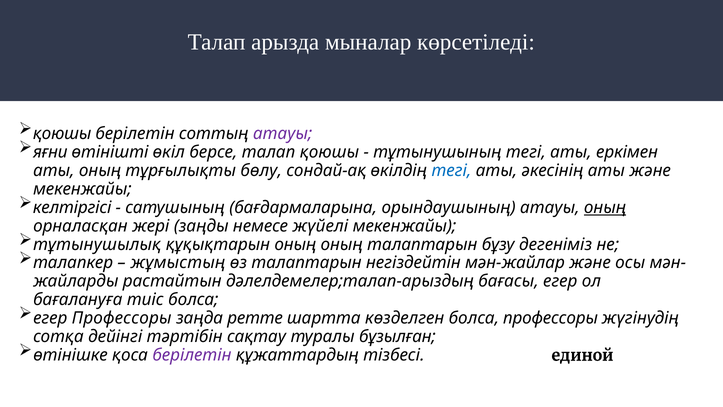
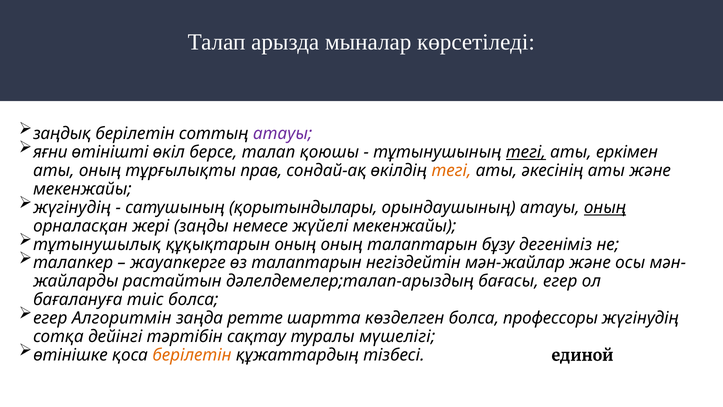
қоюшы: қоюшы -> заңдық (62, 134)
тегі underline: none -> present (526, 152)
тұрғылықты бөлу: бөлу -> прав (261, 170)
тегі colour: blue -> orange (451, 170)
келтіргісі: келтіргісі -> жүгінудің (72, 207)
бағдармаларына: бағдармаларына -> қорытындылары (303, 207)
жұмыстың: жұмыстың -> жауапкерге (178, 263)
егер Профессоры: Профессоры -> Алгоритмін (122, 318)
бұзылған: бұзылған -> мүшелігі (397, 336)
берілетін colour: purple -> orange (192, 355)
